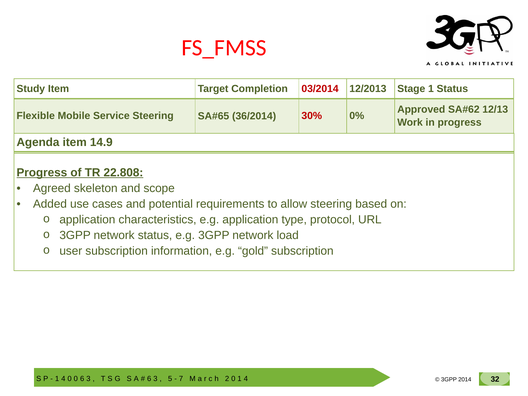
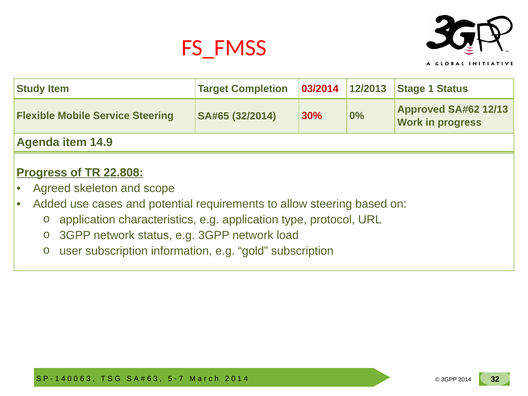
36/2014: 36/2014 -> 32/2014 (254, 116)
